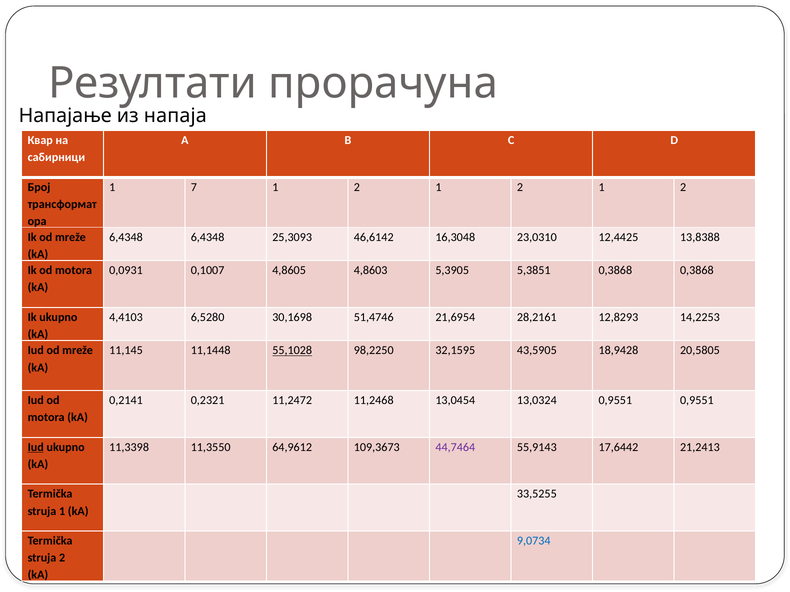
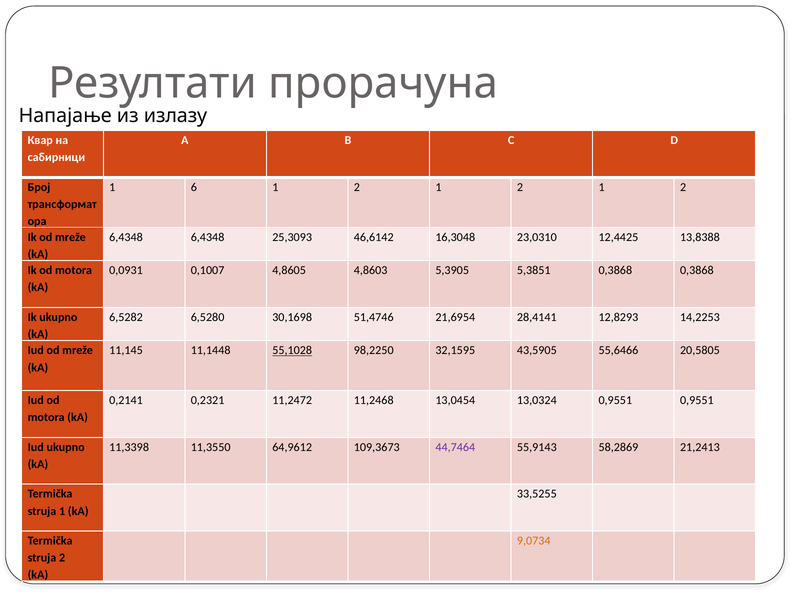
напаја: напаја -> излазу (176, 116)
7: 7 -> 6 (194, 187)
4,4103: 4,4103 -> 6,5282 (126, 317)
28,2161: 28,2161 -> 28,4141 (537, 317)
18,9428: 18,9428 -> 55,6466 (618, 351)
Iud underline: present -> none (36, 448)
17,6442: 17,6442 -> 58,2869 (618, 448)
9,0734 colour: blue -> orange (534, 541)
